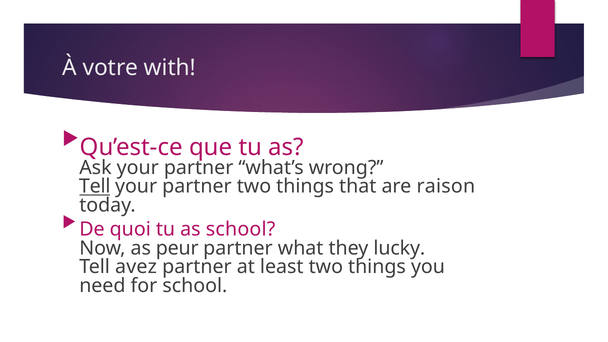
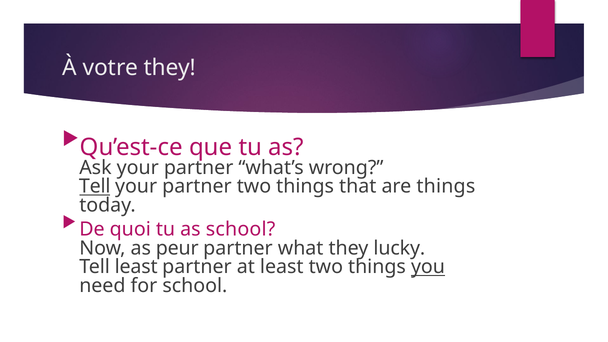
votre with: with -> they (170, 68)
are raison: raison -> things (446, 186)
Tell avez: avez -> least (136, 267)
you underline: none -> present (428, 267)
